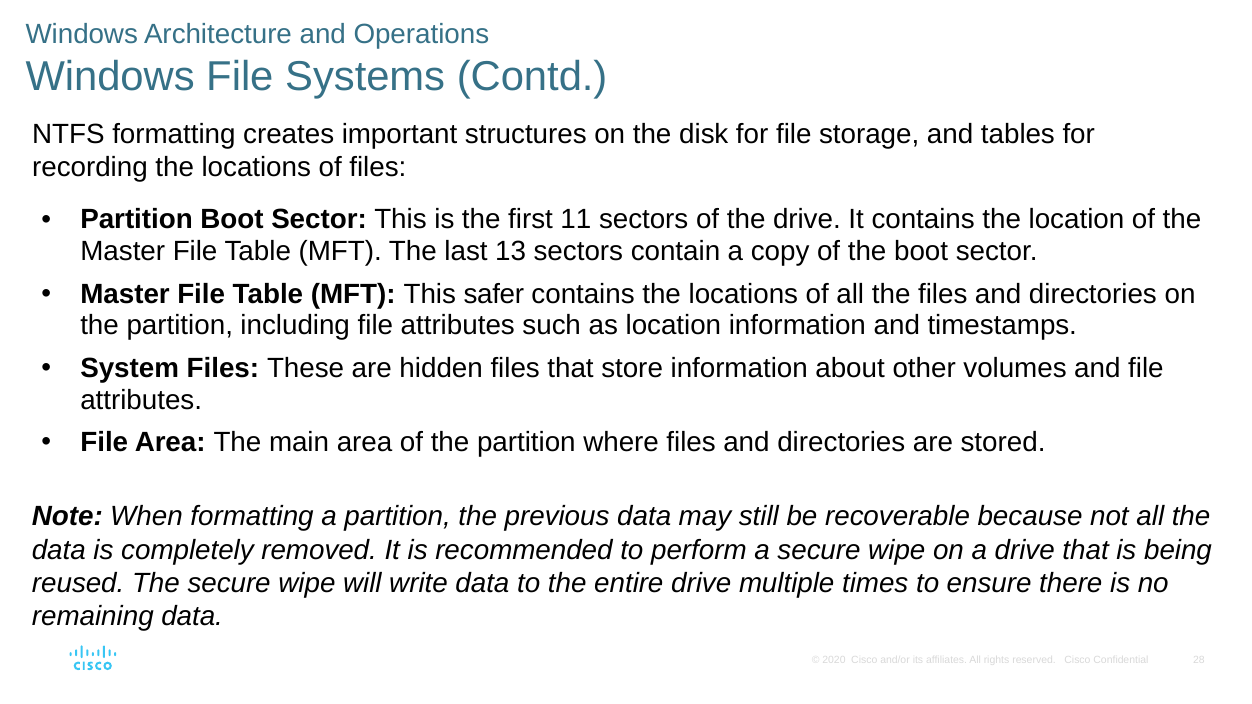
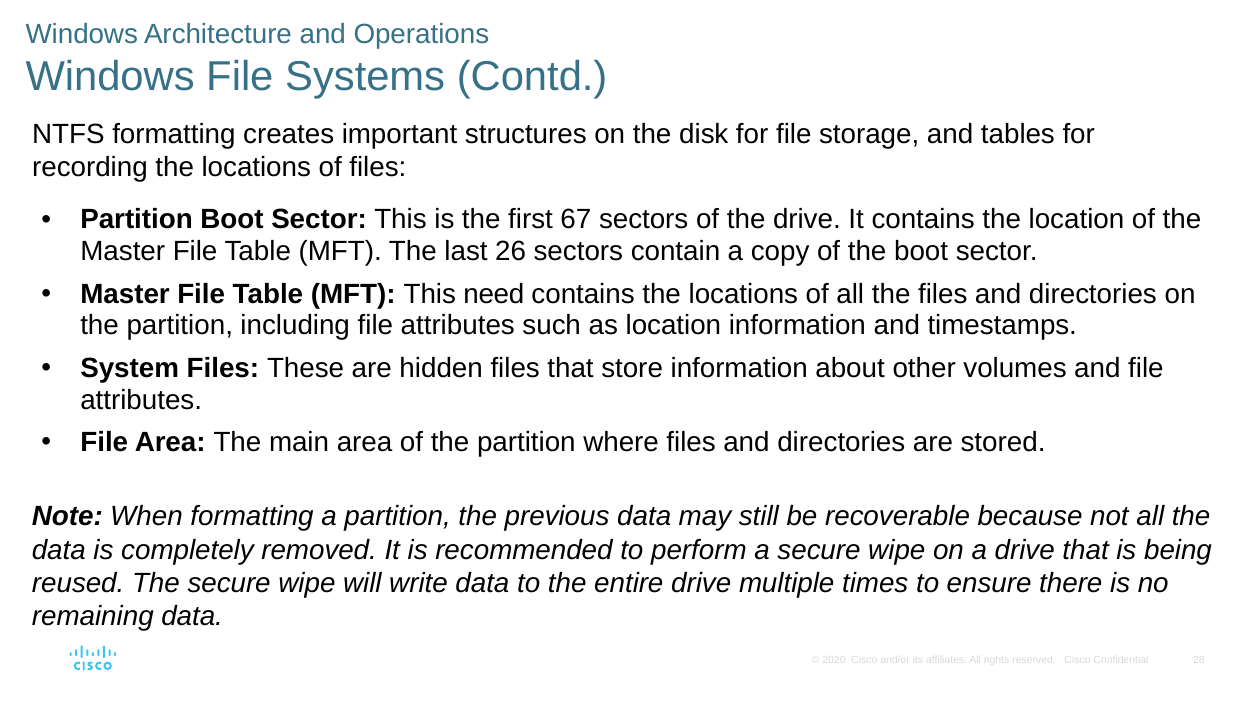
11: 11 -> 67 (576, 220)
13: 13 -> 26 (511, 252)
safer: safer -> need (494, 294)
